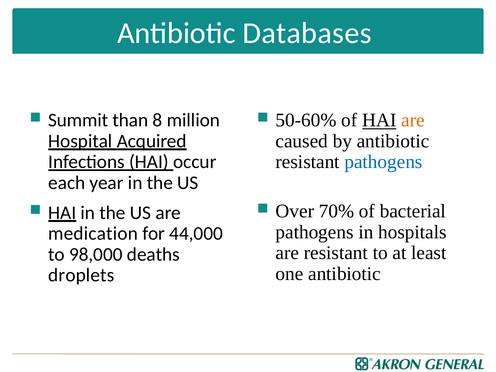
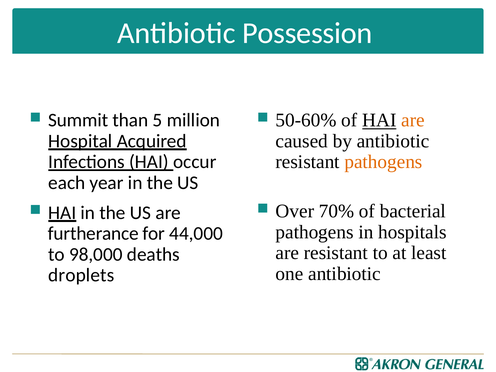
Databases: Databases -> Possession (307, 33)
8: 8 -> 5 (158, 120)
pathogens colour: blue -> orange (383, 162)
medication: medication -> furtherance (93, 234)
